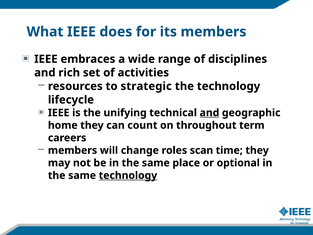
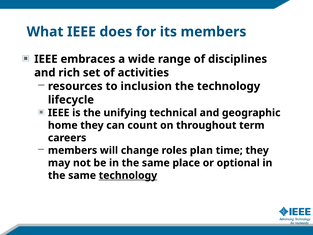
strategic: strategic -> inclusion (146, 86)
and underline: present -> none (209, 113)
scan: scan -> plan (201, 150)
